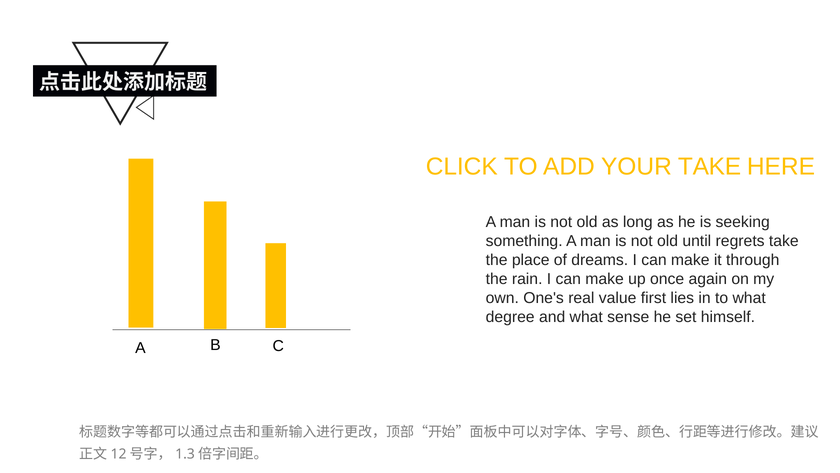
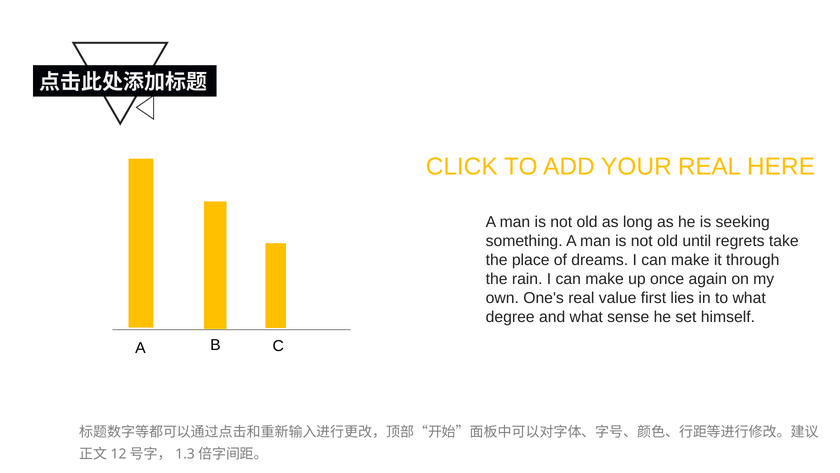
YOUR TAKE: TAKE -> REAL (710, 167)
